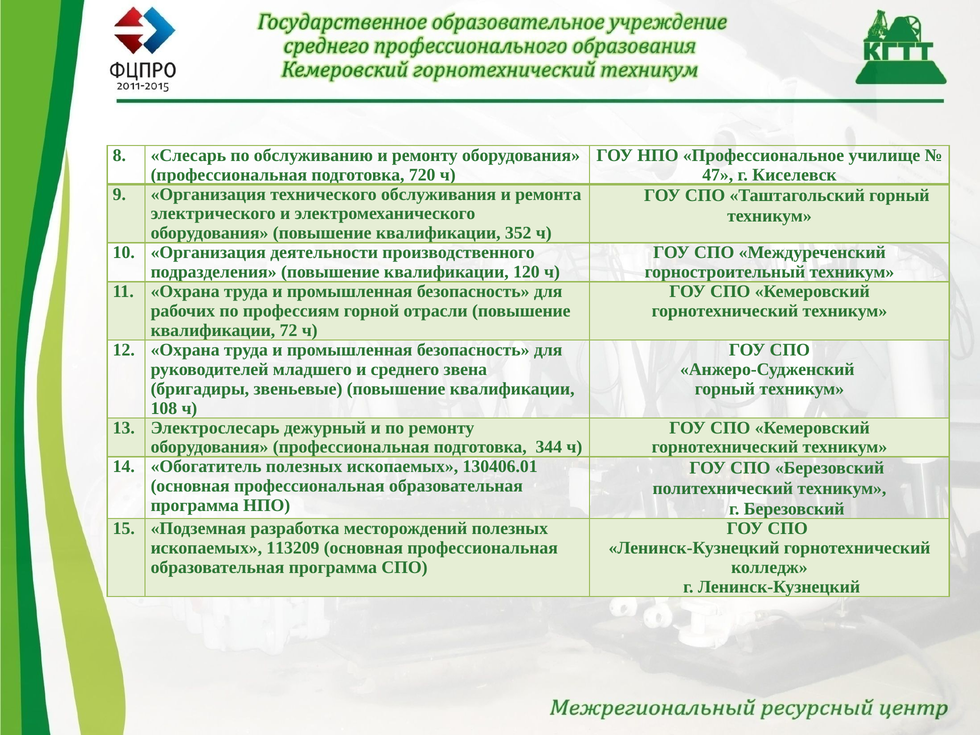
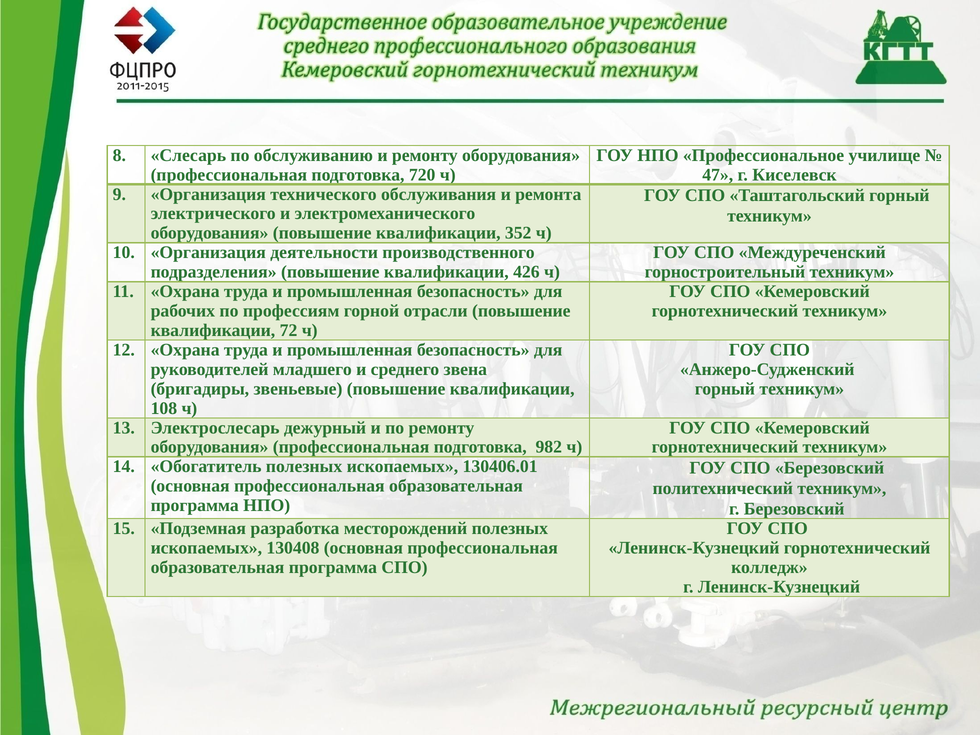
120: 120 -> 426 (526, 272)
344: 344 -> 982 (549, 447)
113209: 113209 -> 130408 (293, 548)
